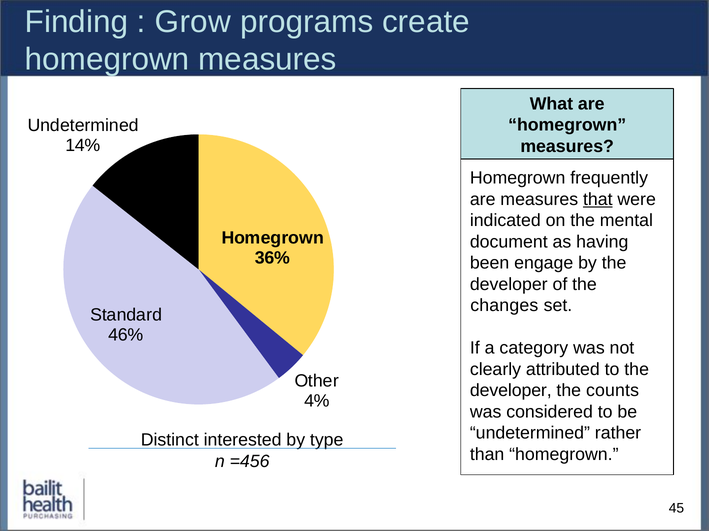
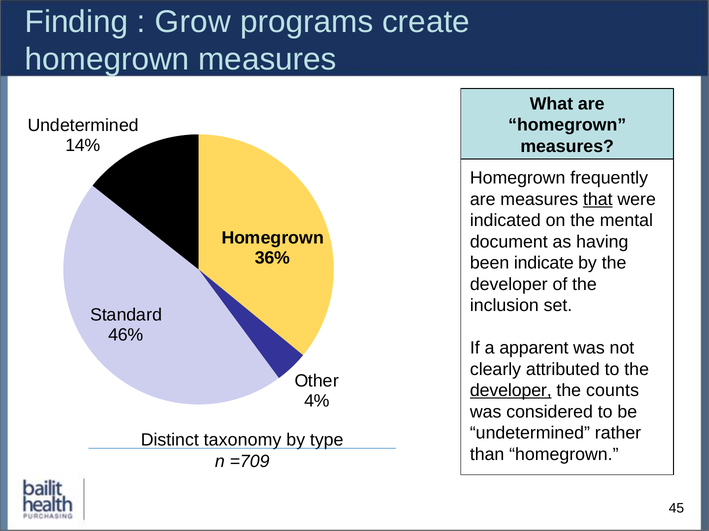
engage: engage -> indicate (544, 263)
changes: changes -> inclusion (504, 306)
category: category -> apparent (534, 349)
developer underline: none -> present (511, 391)
interested: interested -> taxonomy (243, 441)
=456: =456 -> =709 (250, 462)
